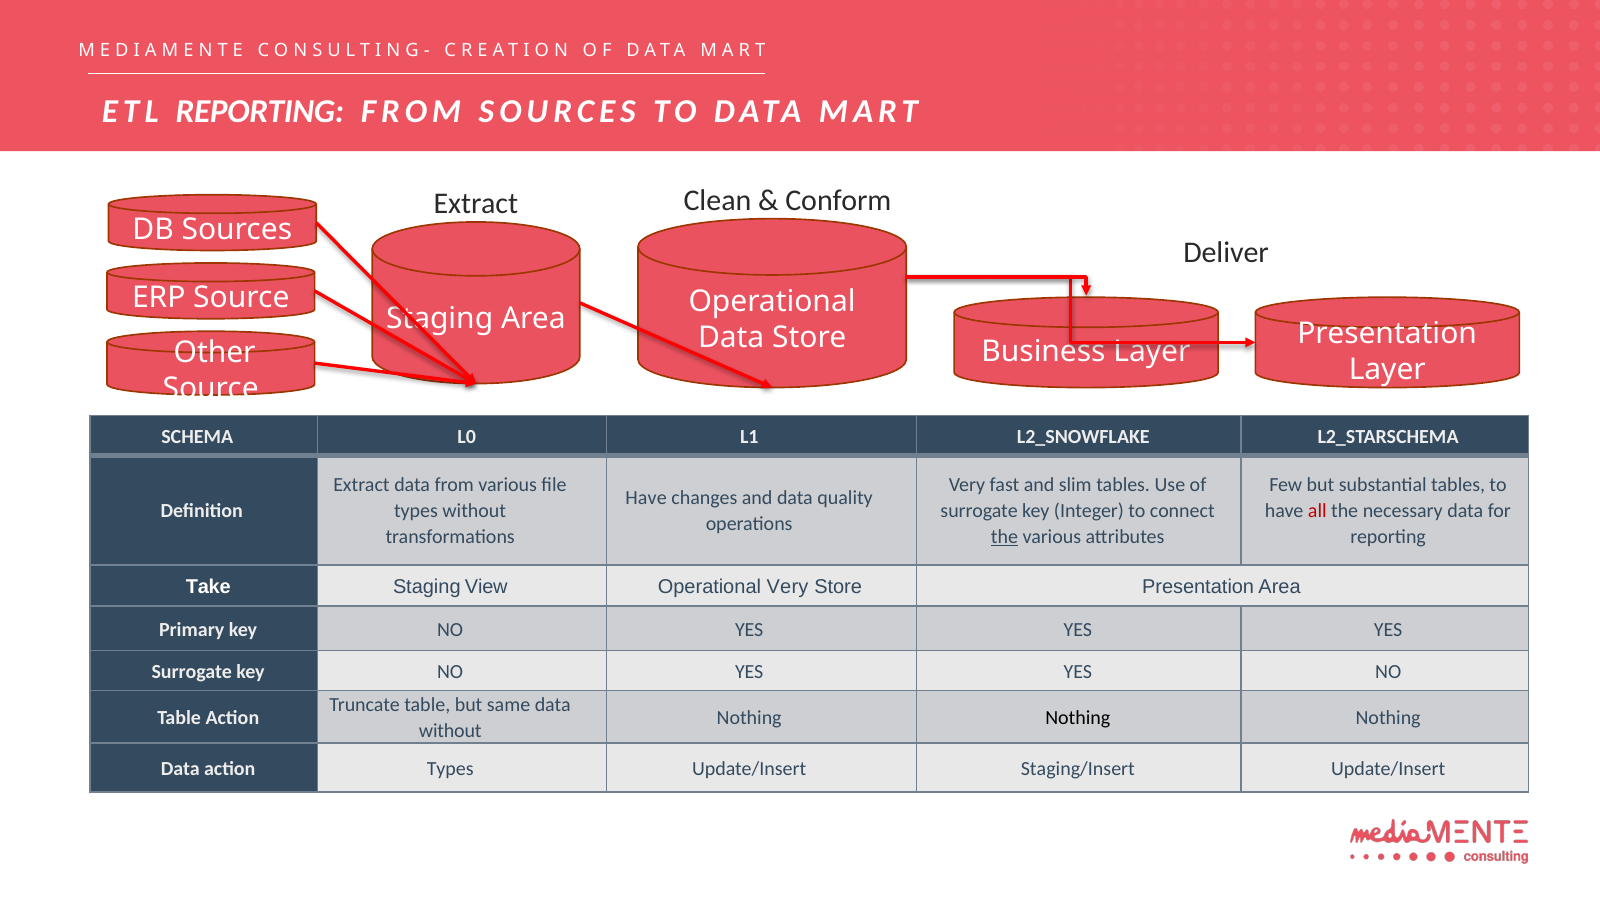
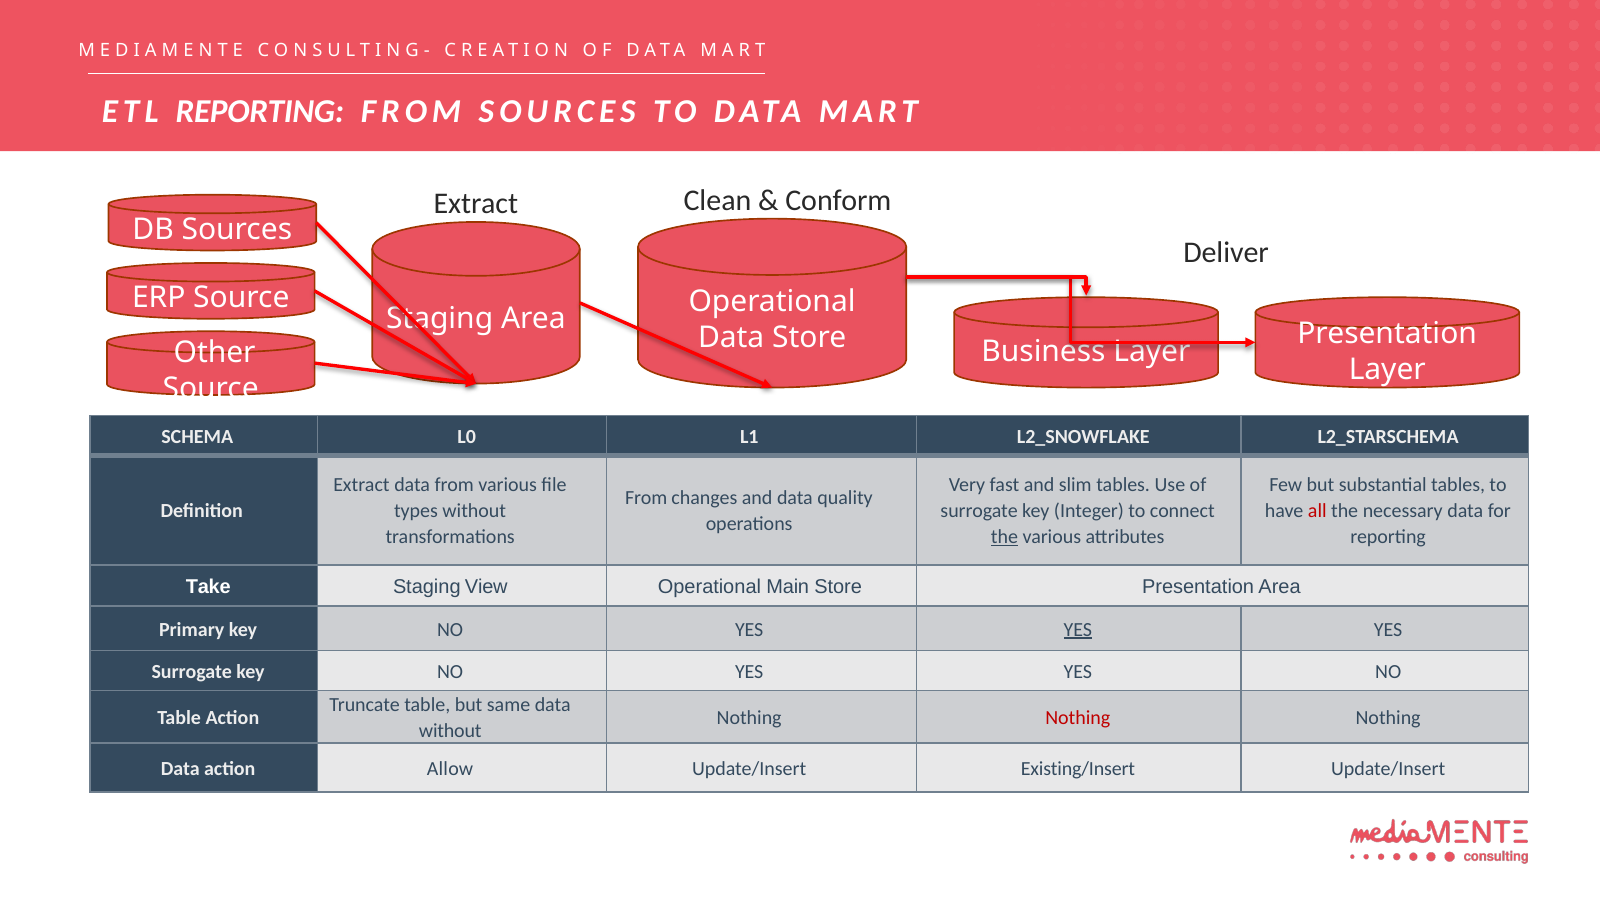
Have: Have -> From (646, 498)
Operational Very: Very -> Main (788, 587)
YES underline: none -> present (1078, 629)
Nothing colour: black -> red (1078, 718)
action Types: Types -> Allow (450, 768)
Staging/Insert: Staging/Insert -> Existing/Insert (1078, 768)
